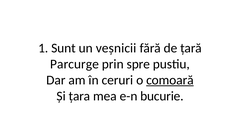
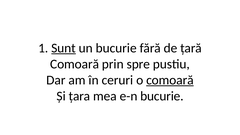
Sunt underline: none -> present (64, 48)
un veșnicii: veșnicii -> bucurie (116, 48)
Parcurge: Parcurge -> Comoară (75, 64)
